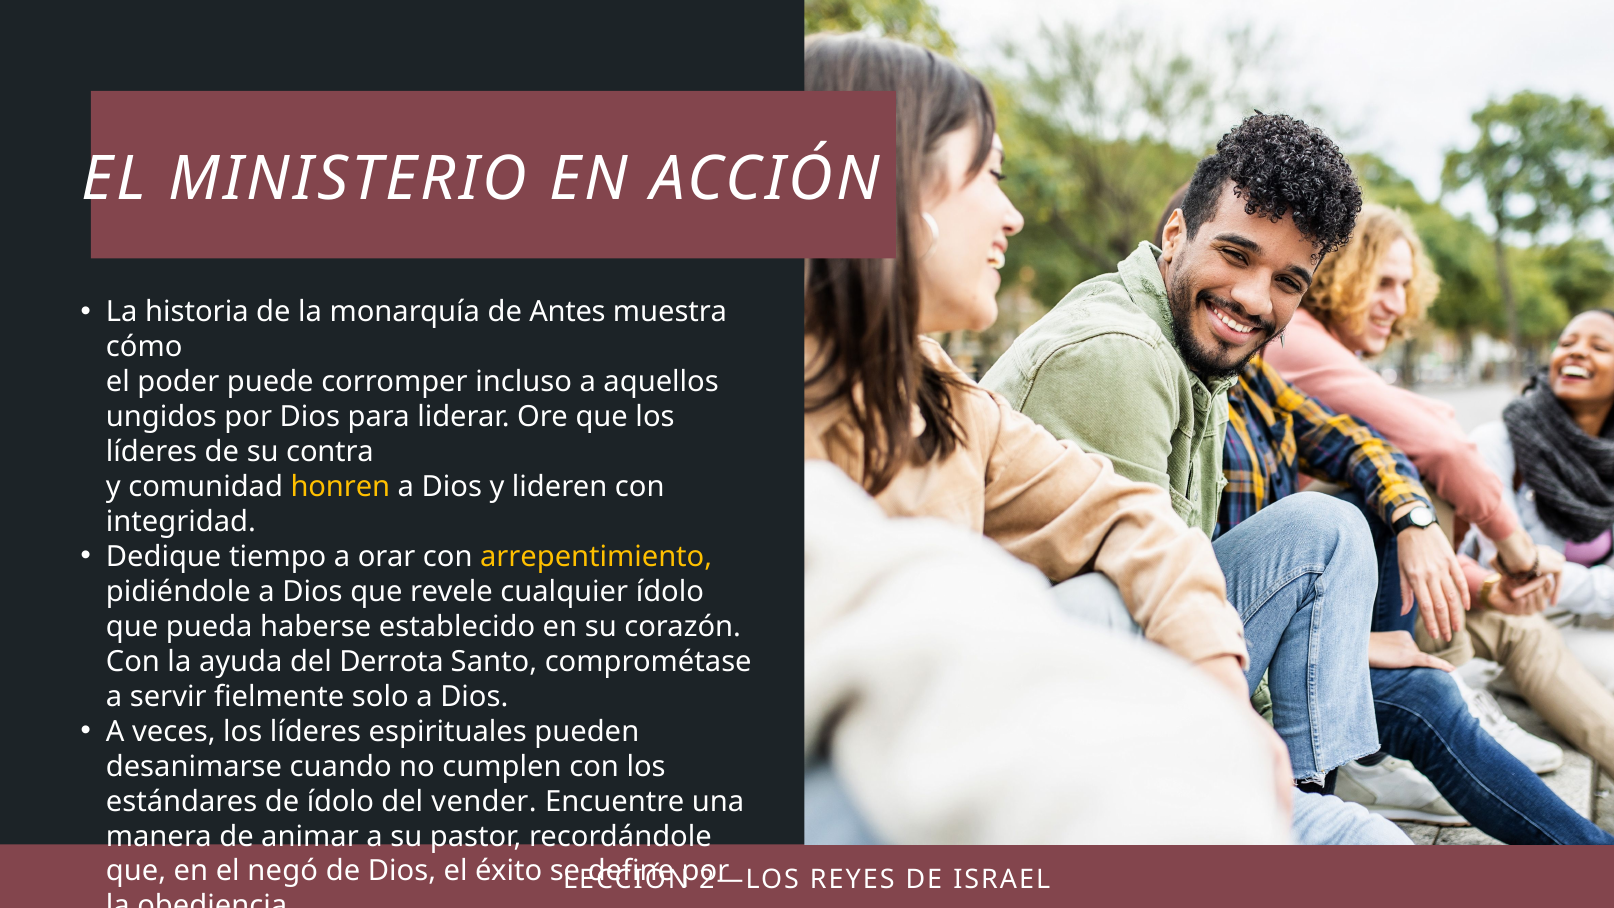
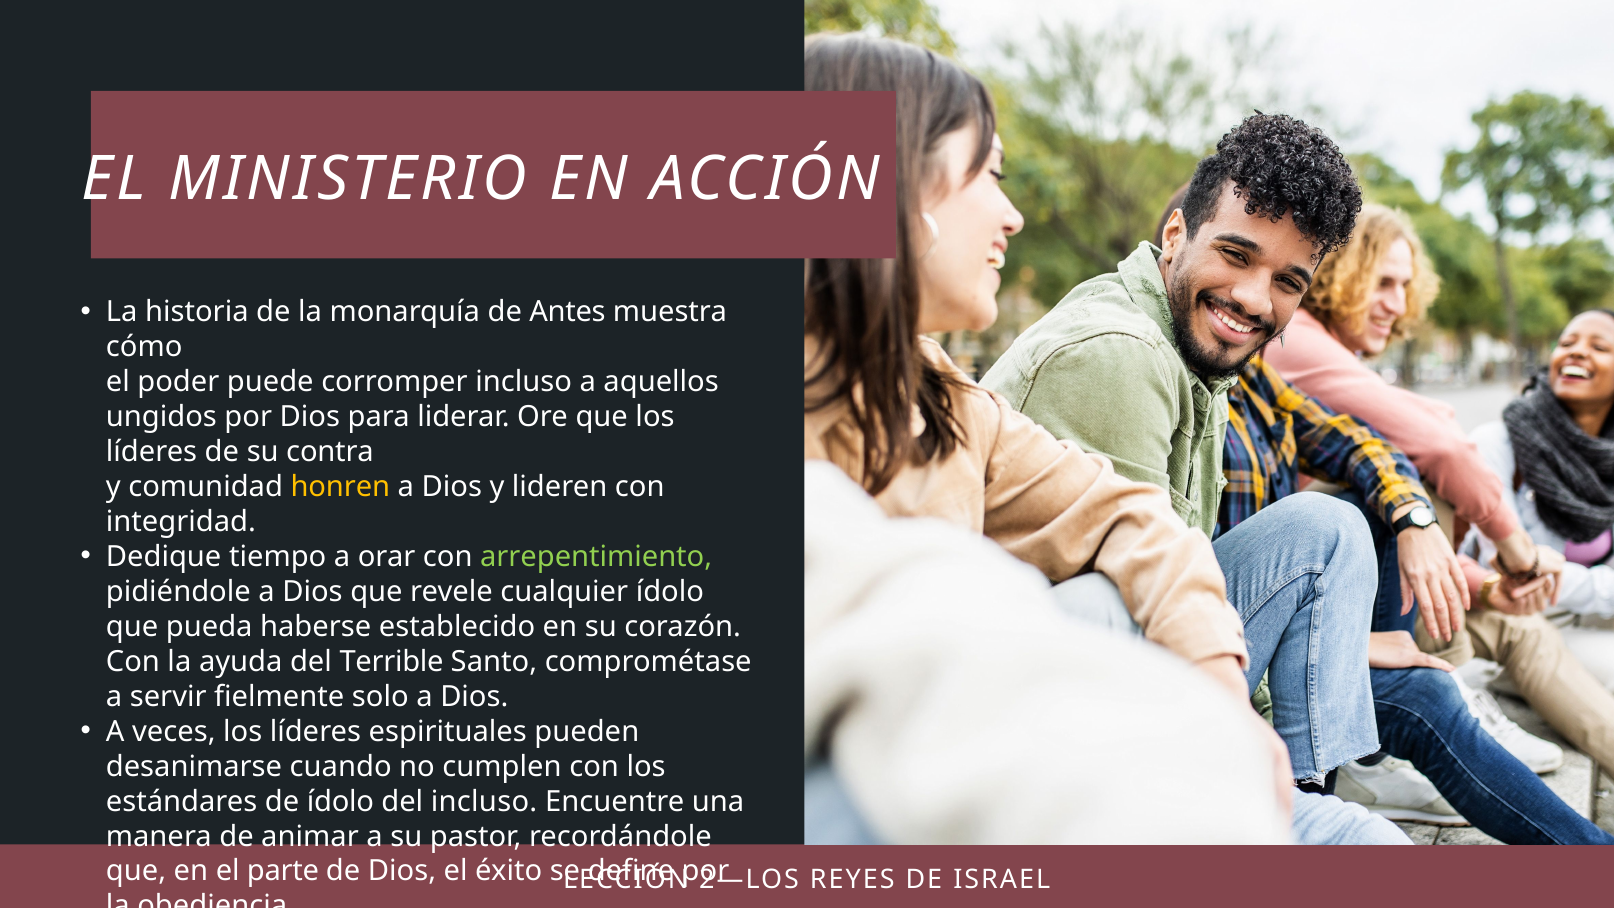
arrepentimiento colour: yellow -> light green (596, 557)
Derrota: Derrota -> Terrible (392, 662)
del vender: vender -> incluso (484, 801)
negó: negó -> parte (283, 871)
